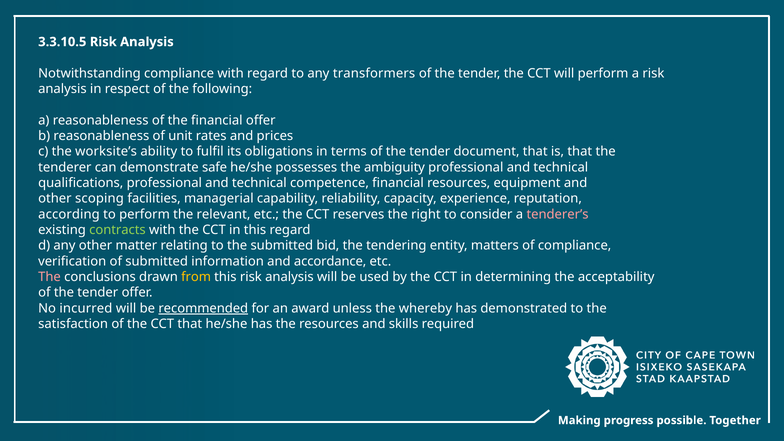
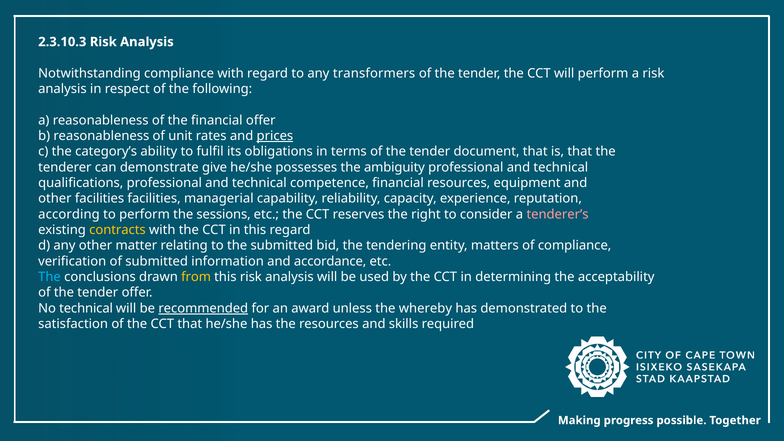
3.3.10.5: 3.3.10.5 -> 2.3.10.3 (62, 42)
prices underline: none -> present (275, 136)
worksite’s: worksite’s -> category’s (106, 152)
safe: safe -> give (215, 167)
other scoping: scoping -> facilities (100, 199)
relevant: relevant -> sessions (224, 214)
contracts colour: light green -> yellow (117, 230)
The colour: pink -> light blue (50, 277)
No incurred: incurred -> technical (86, 308)
